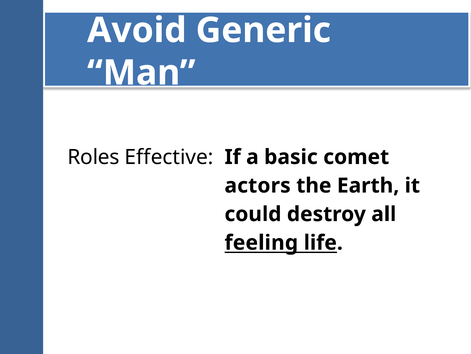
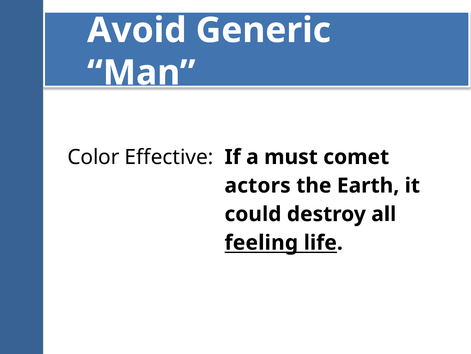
Roles: Roles -> Color (93, 157)
basic: basic -> must (291, 157)
